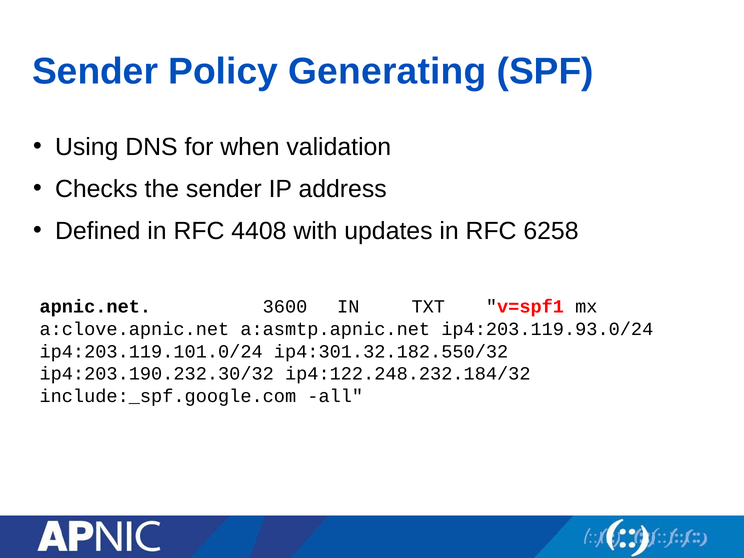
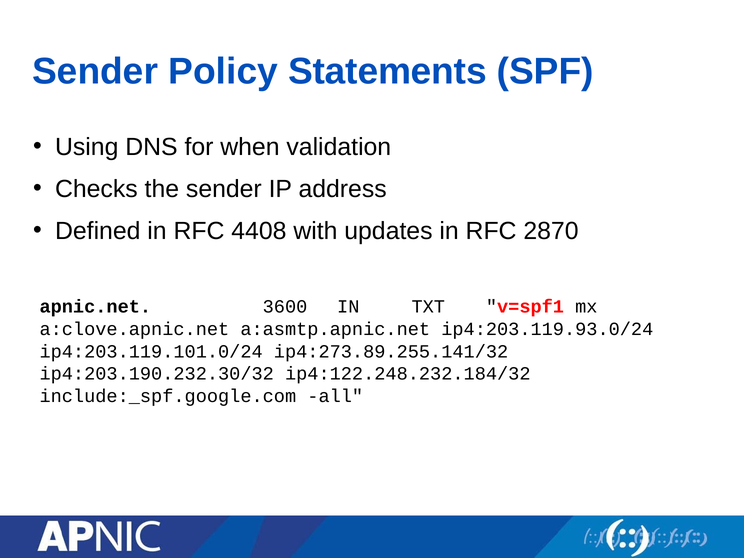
Generating: Generating -> Statements (387, 71)
6258: 6258 -> 2870 (551, 231)
ip4:301.32.182.550/32: ip4:301.32.182.550/32 -> ip4:273.89.255.141/32 (391, 351)
